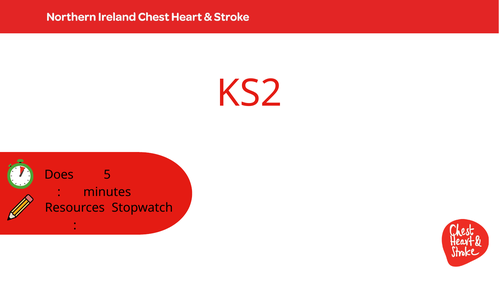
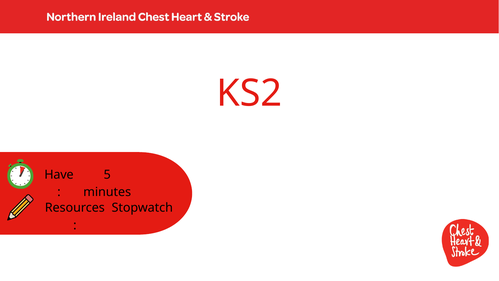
Does: Does -> Have (59, 174)
